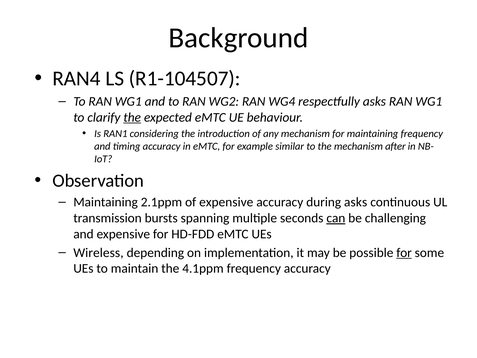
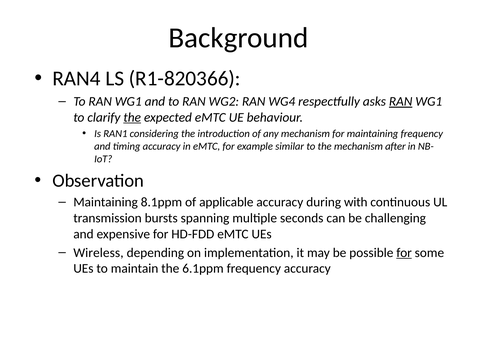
R1-104507: R1-104507 -> R1-820366 (185, 79)
RAN underline: none -> present (401, 101)
2.1ppm: 2.1ppm -> 8.1ppm (161, 202)
of expensive: expensive -> applicable (226, 202)
during asks: asks -> with (356, 202)
can underline: present -> none (336, 218)
4.1ppm: 4.1ppm -> 6.1ppm (203, 268)
